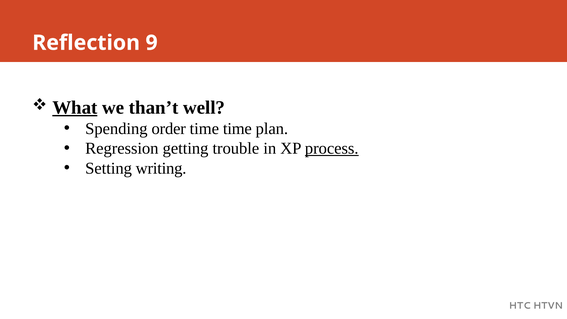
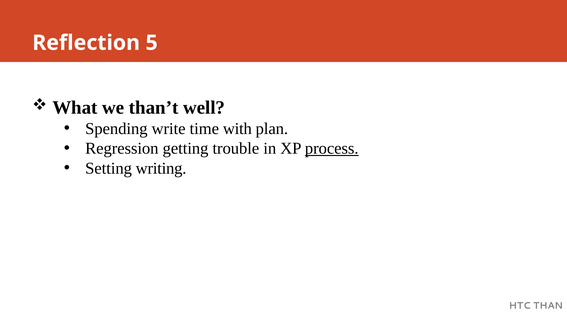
9: 9 -> 5 (152, 43)
What underline: present -> none (75, 108)
order: order -> write (169, 129)
time time: time -> with (237, 129)
HTVN: HTVN -> THAN (548, 306)
